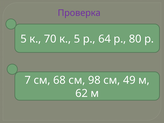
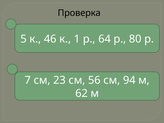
Проверка colour: purple -> black (79, 13)
70: 70 -> 46 (50, 39)
к 5: 5 -> 1 (77, 39)
68: 68 -> 23 (59, 80)
98: 98 -> 56 (94, 80)
49: 49 -> 94 (129, 80)
